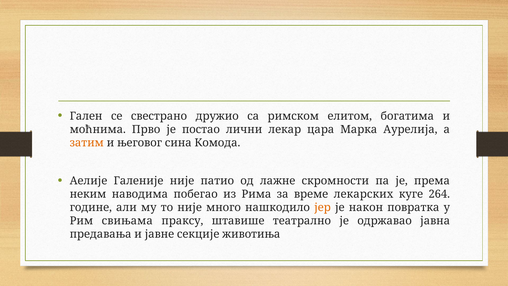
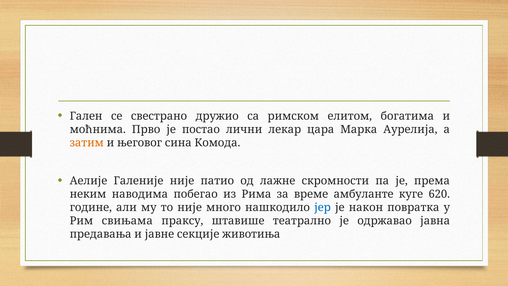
лекарских: лекарских -> амбуланте (364, 194)
264: 264 -> 620 (439, 194)
јер colour: orange -> blue (322, 207)
